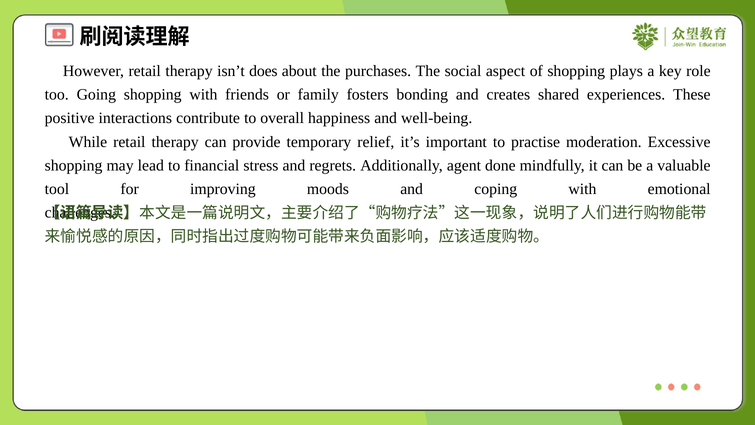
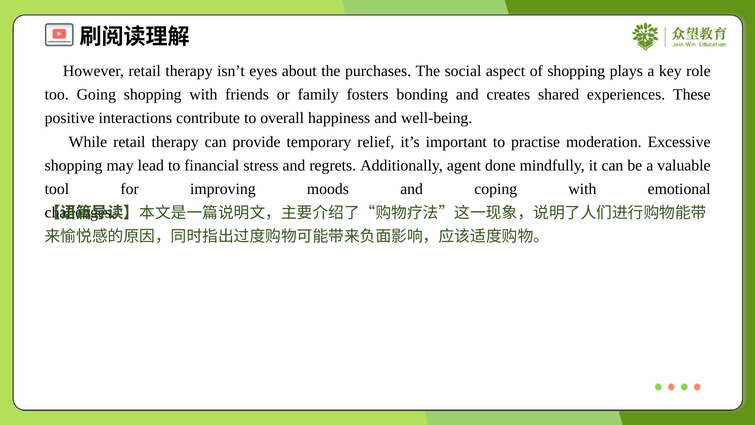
does: does -> eyes (263, 71)
